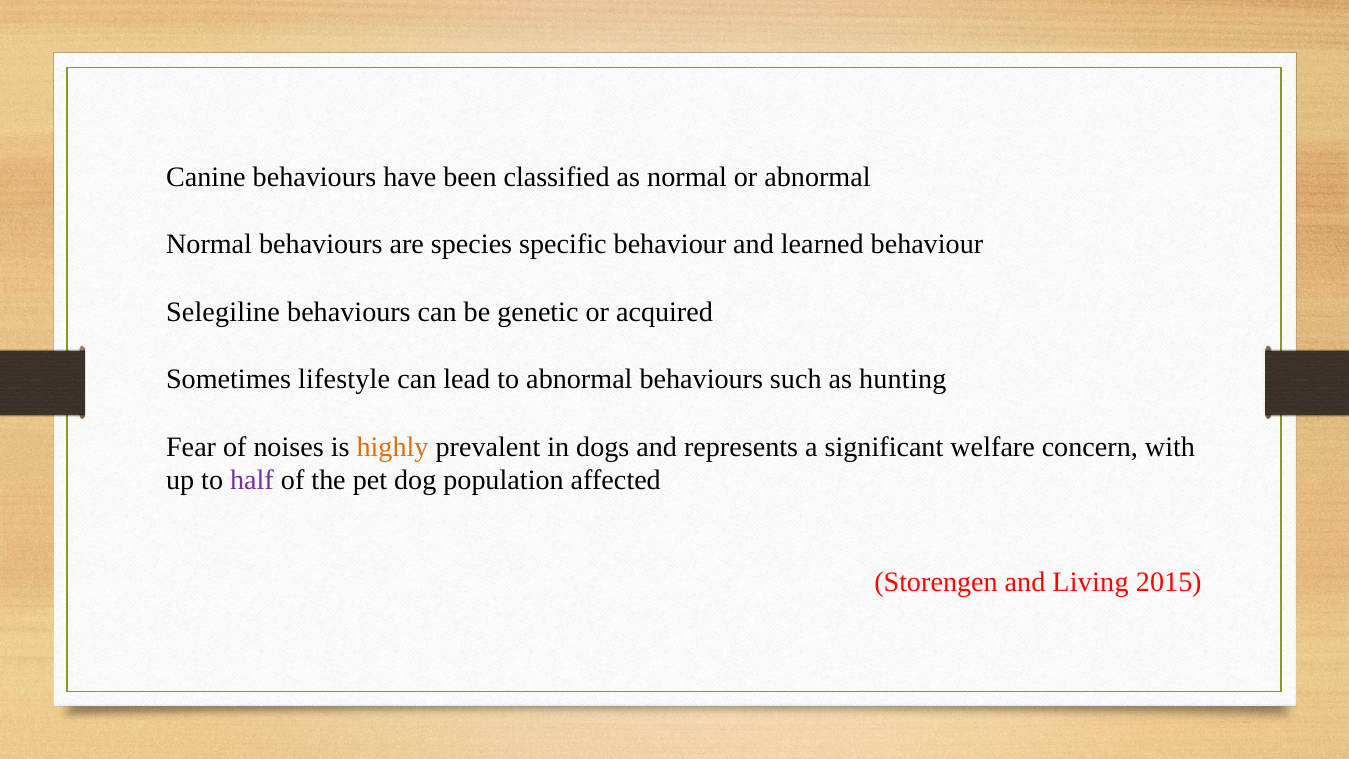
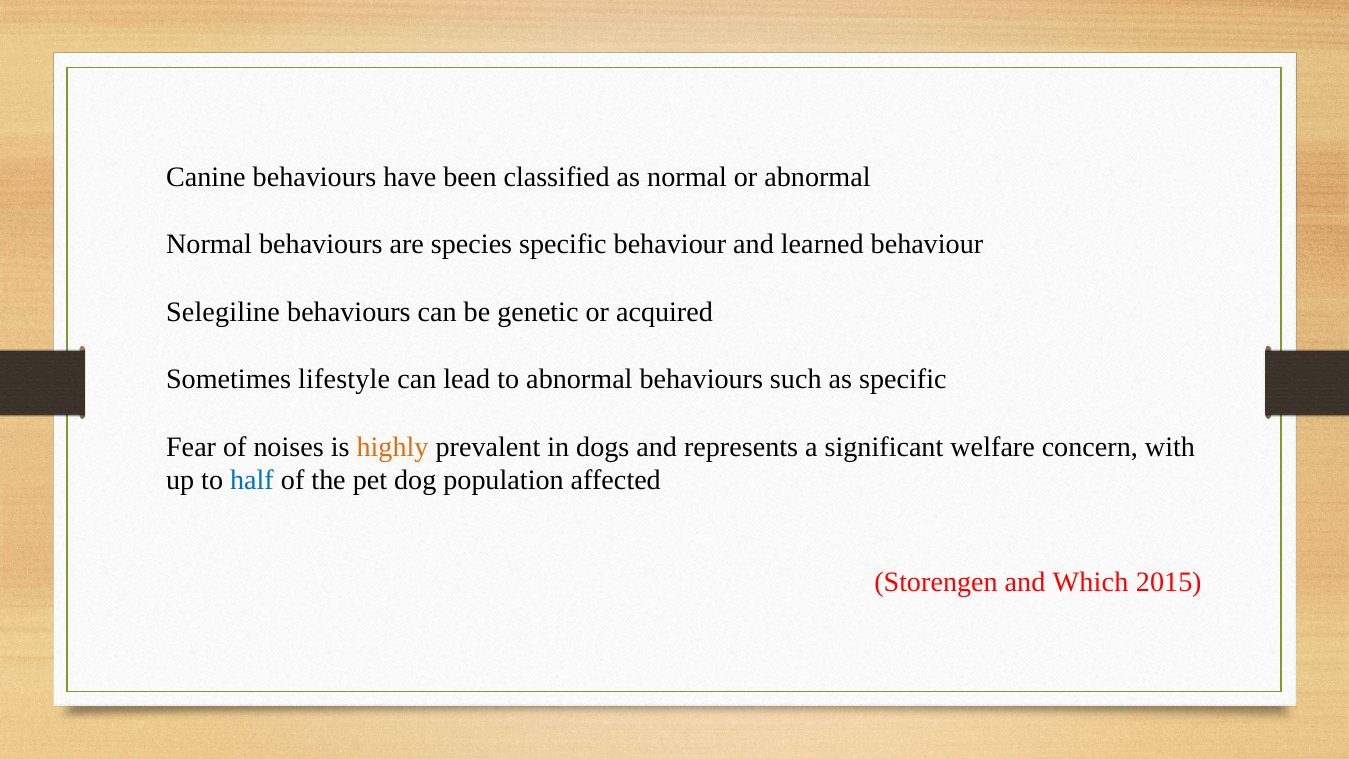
as hunting: hunting -> specific (903, 379)
half colour: purple -> blue (252, 480)
Living: Living -> Which (1091, 582)
